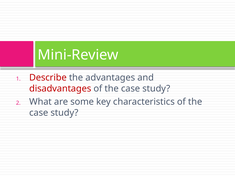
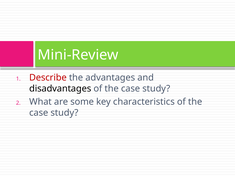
disadvantages colour: red -> black (60, 89)
